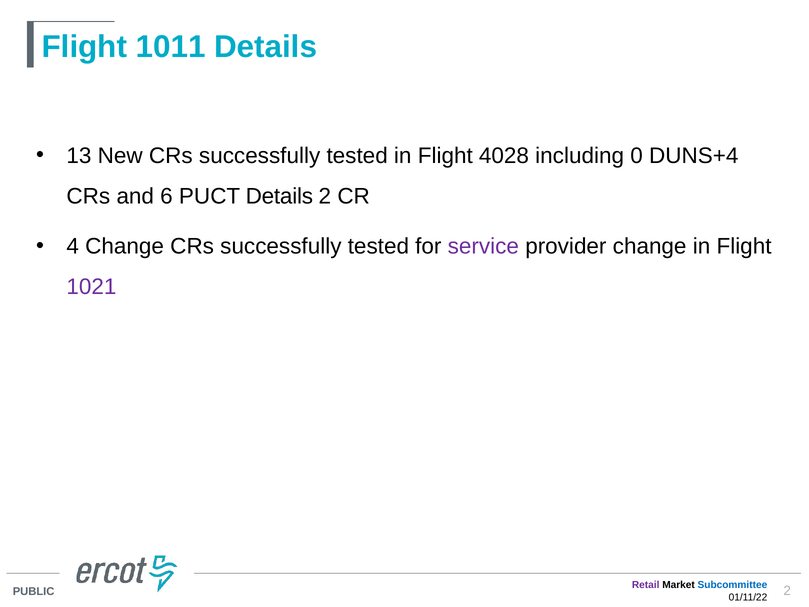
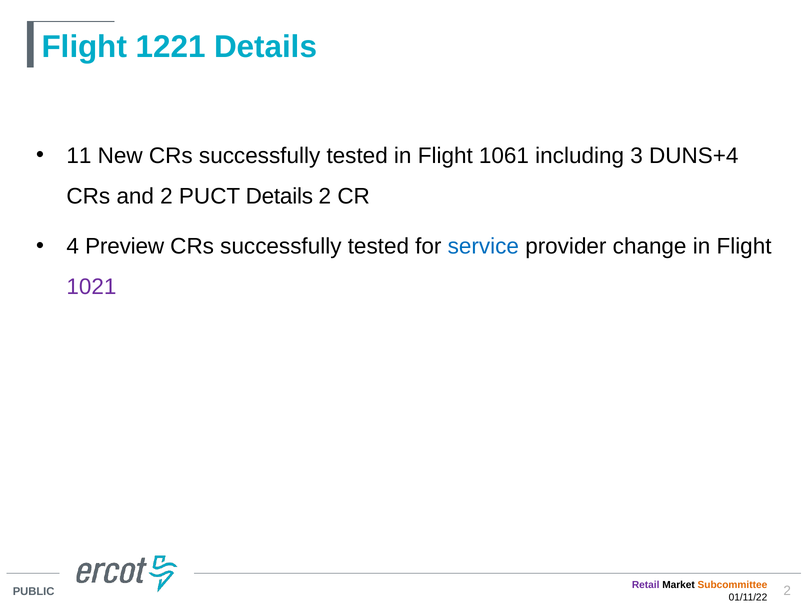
1011: 1011 -> 1221 (171, 47)
13: 13 -> 11 (79, 156)
4028: 4028 -> 1061 (504, 156)
0: 0 -> 3 (637, 156)
and 6: 6 -> 2 (166, 196)
4 Change: Change -> Preview (125, 246)
service colour: purple -> blue (483, 246)
Subcommittee colour: blue -> orange (732, 585)
